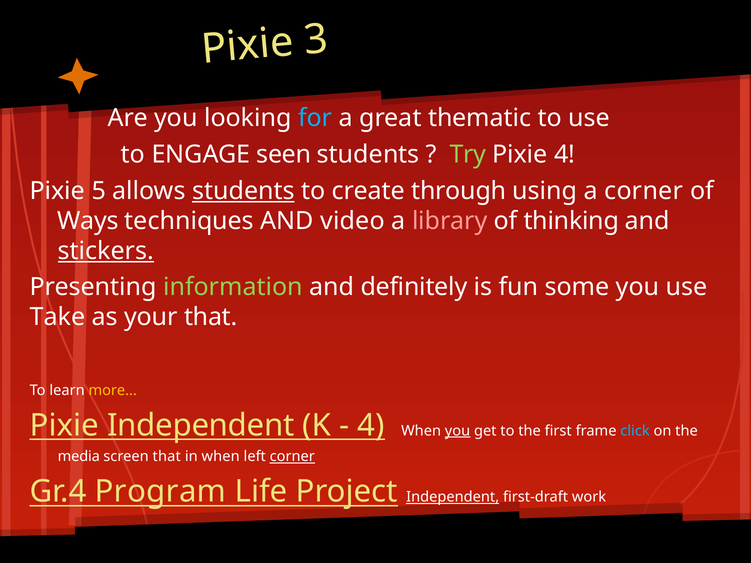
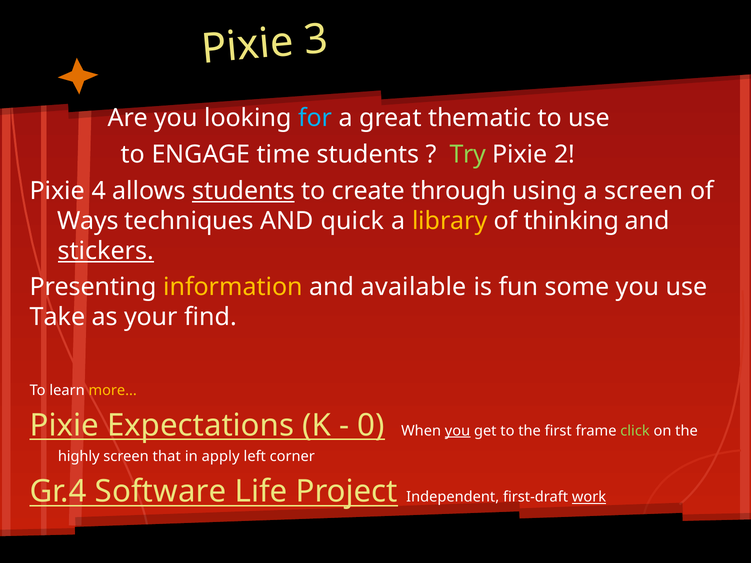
seen: seen -> time (284, 155)
Pixie 4: 4 -> 2 (565, 155)
5: 5 -> 4 (99, 191)
a corner: corner -> screen (644, 191)
video: video -> quick (352, 221)
library colour: pink -> yellow (450, 221)
information colour: light green -> yellow (233, 287)
definitely: definitely -> available (414, 287)
your that: that -> find (211, 317)
Pixie Independent: Independent -> Expectations (201, 425)
4: 4 -> 0 (371, 425)
click colour: light blue -> light green (635, 431)
media: media -> highly (79, 457)
in when: when -> apply (221, 457)
corner underline: present -> none (292, 457)
Program: Program -> Software (161, 492)
Independent underline: present -> none (453, 497)
work underline: none -> present (589, 497)
